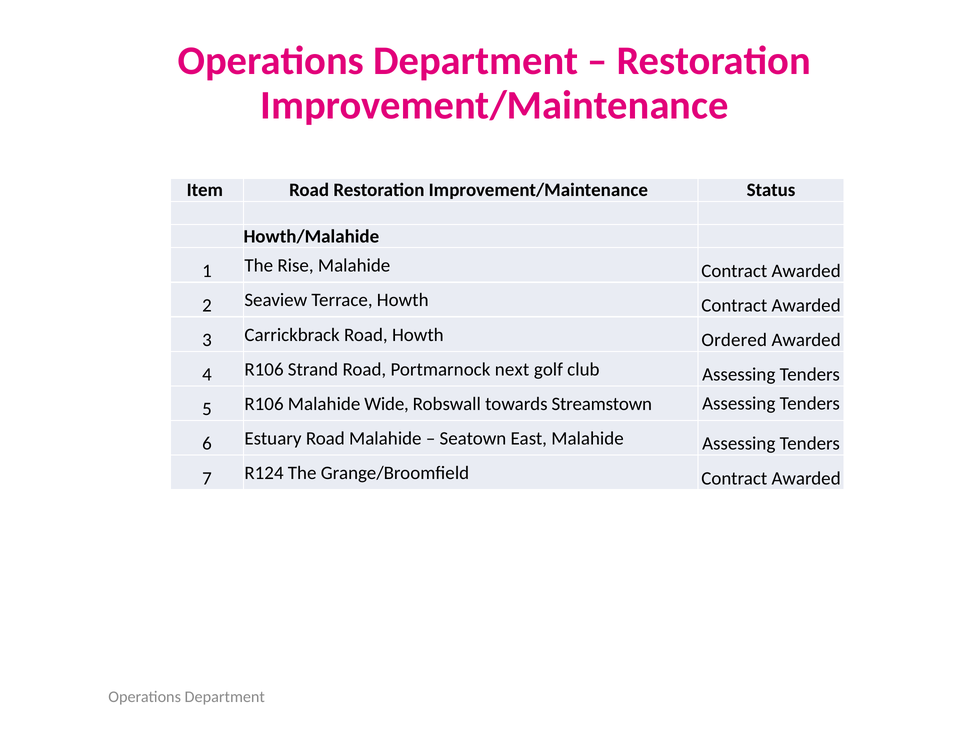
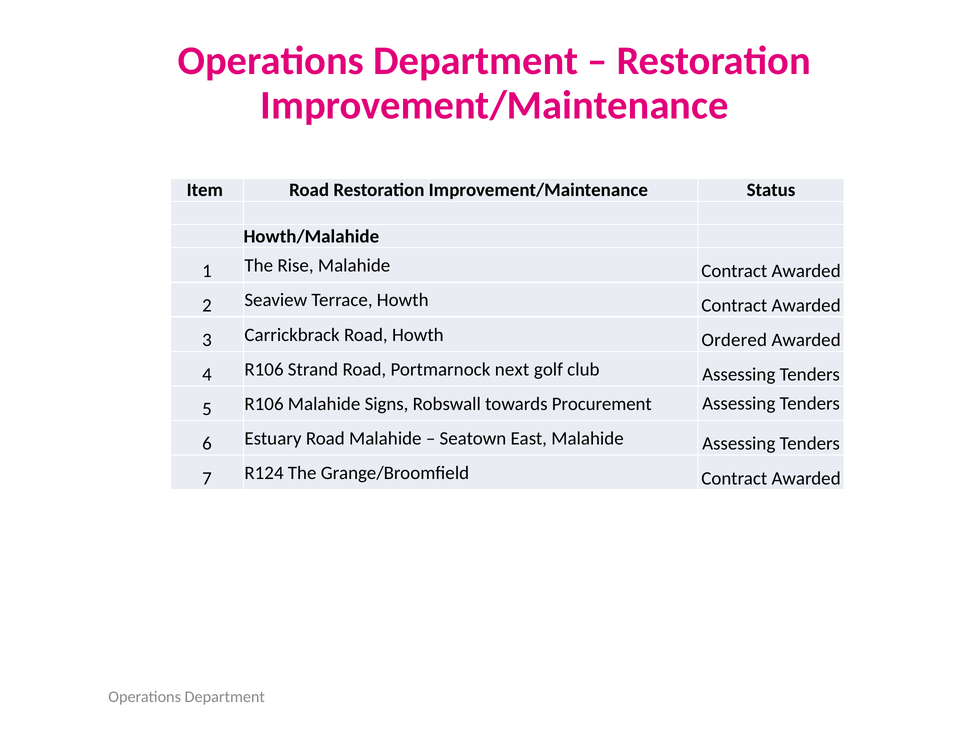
Wide: Wide -> Signs (387, 404)
Streamstown: Streamstown -> Procurement (602, 404)
